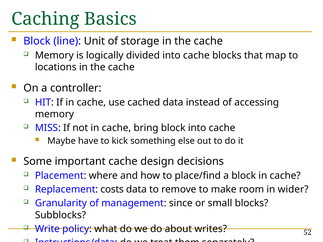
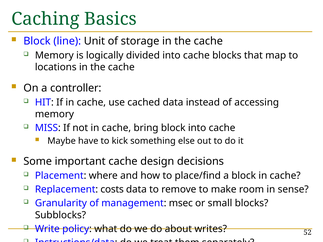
wider: wider -> sense (293, 190)
since: since -> msec (181, 203)
